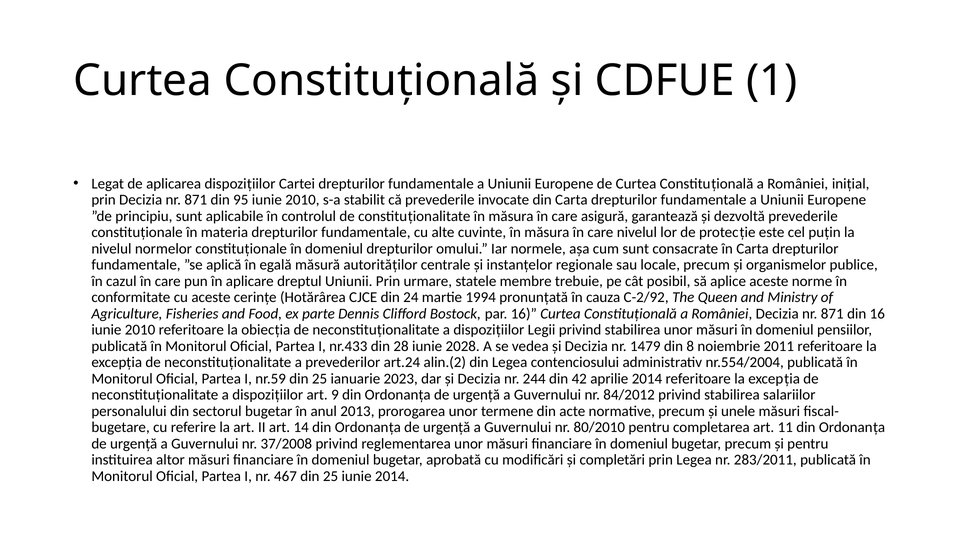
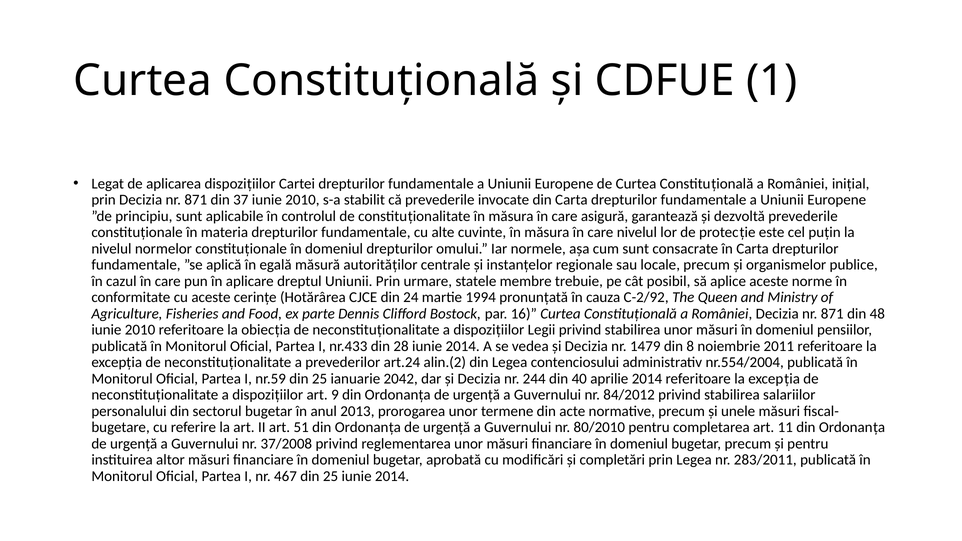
95: 95 -> 37 (241, 200)
din 16: 16 -> 48 (877, 314)
28 iunie 2028: 2028 -> 2014 (463, 346)
2023: 2023 -> 2042 (401, 379)
42: 42 -> 40 (579, 379)
14: 14 -> 51 (301, 427)
